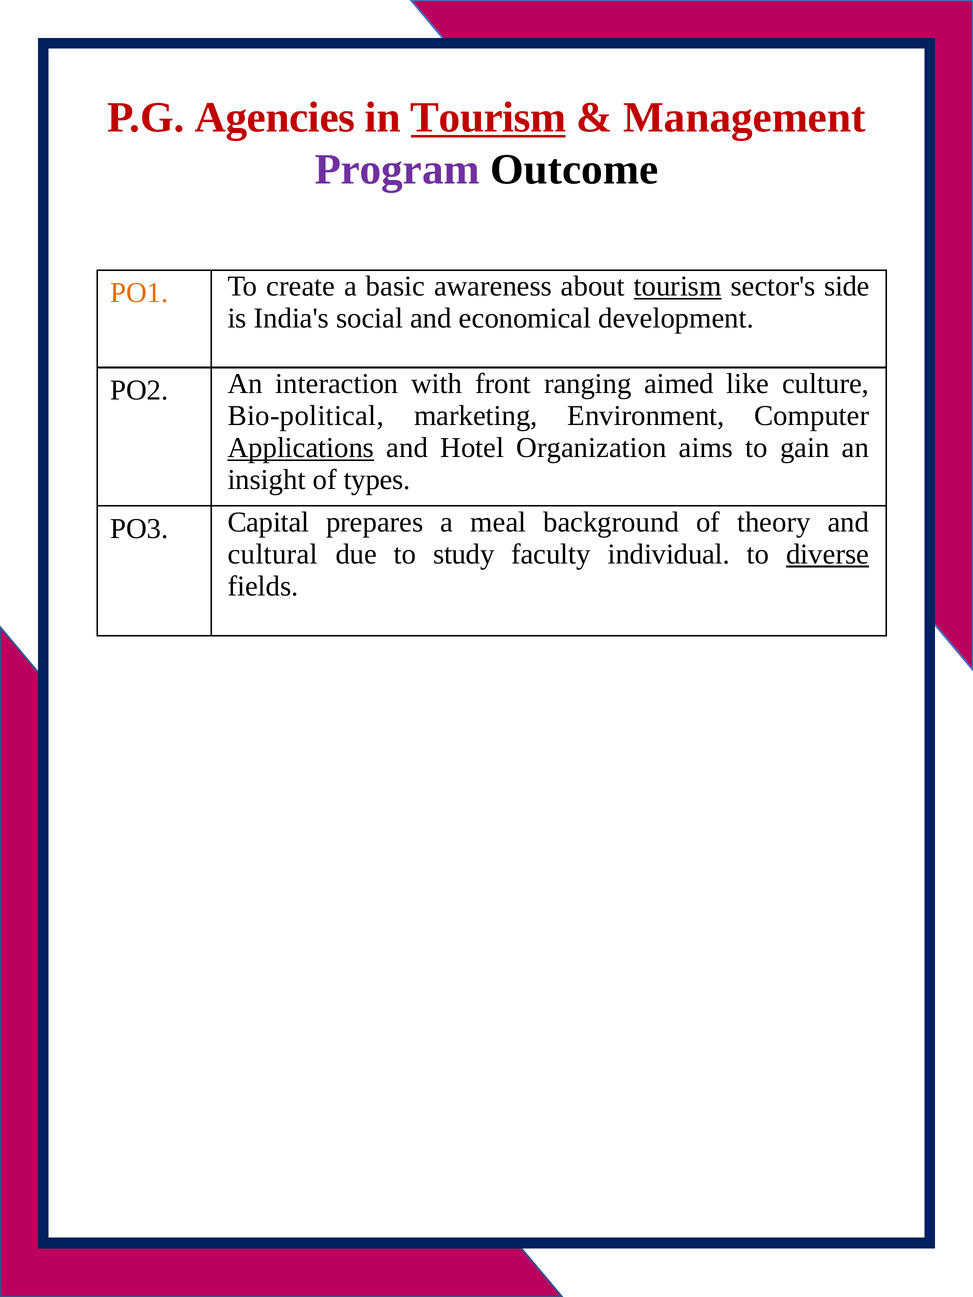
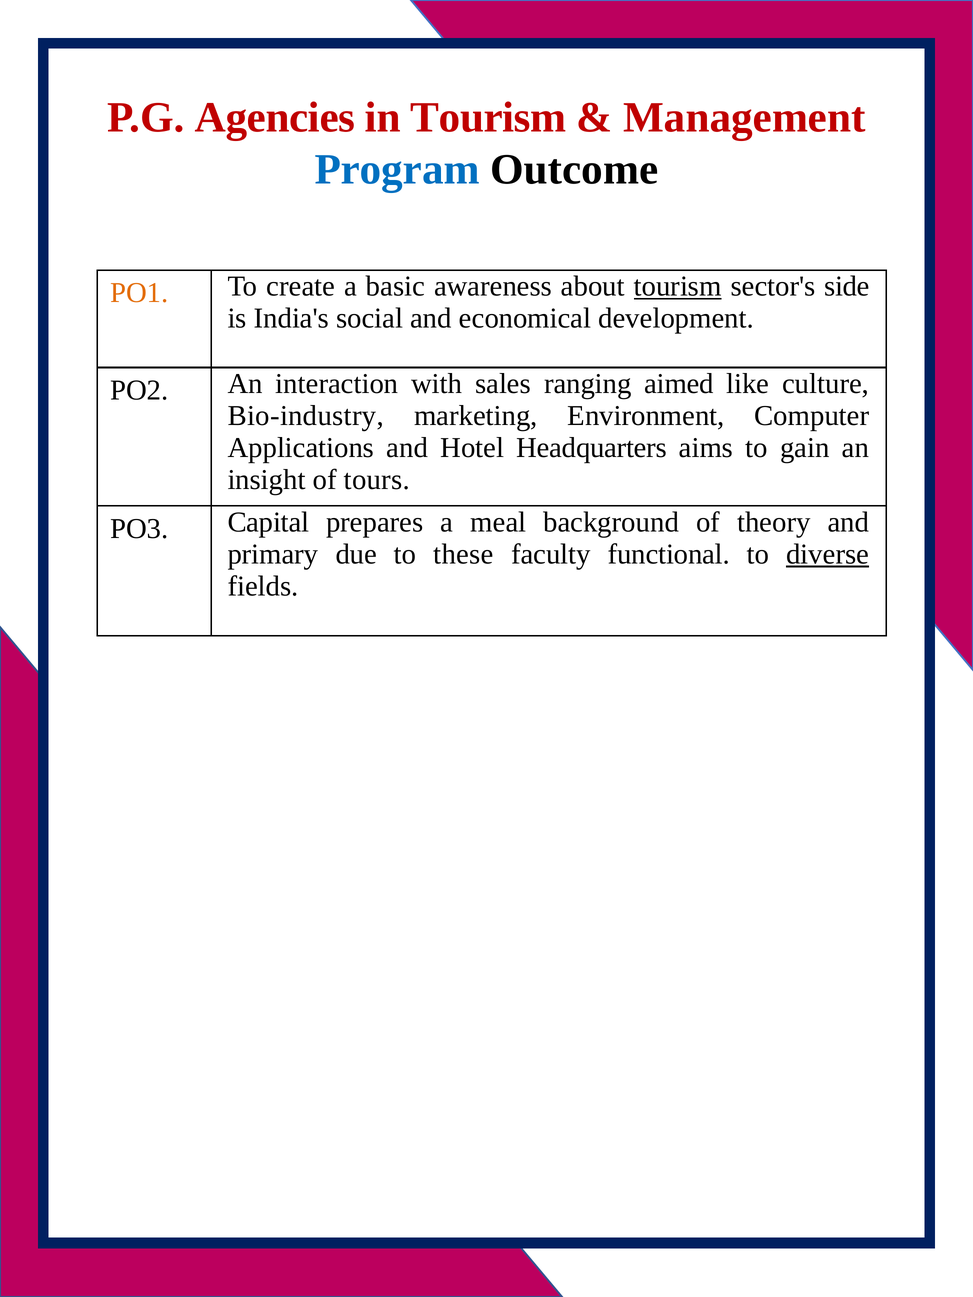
Tourism underline: present -> none (488, 118)
Program colour: purple -> blue (397, 169)
front: front -> sales (503, 384)
Bio-political: Bio-political -> Bio-industry (306, 416)
Applications underline: present -> none (301, 448)
Organization: Organization -> Headquarters (592, 448)
types: types -> tours (377, 480)
cultural: cultural -> primary (273, 554)
study: study -> these (464, 554)
individual: individual -> functional (669, 554)
